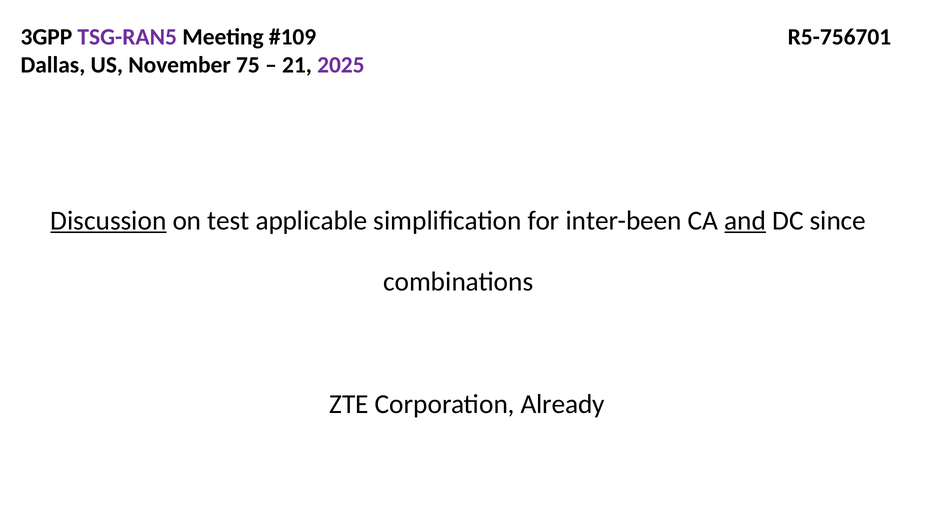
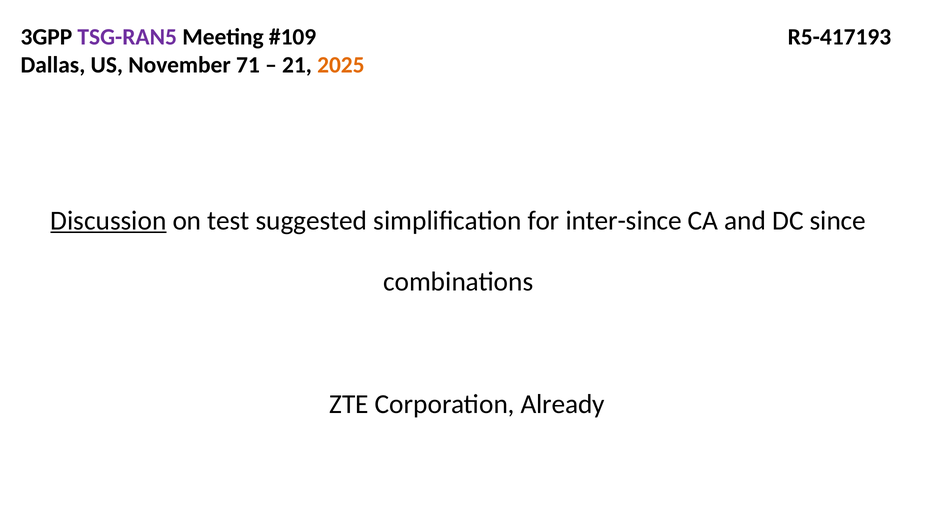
R5-756701: R5-756701 -> R5-417193 (839, 37)
75: 75 -> 71 (248, 65)
2025 colour: purple -> orange (341, 65)
applicable: applicable -> suggested (311, 220)
inter-been: inter-been -> inter-since (624, 220)
and underline: present -> none (745, 220)
